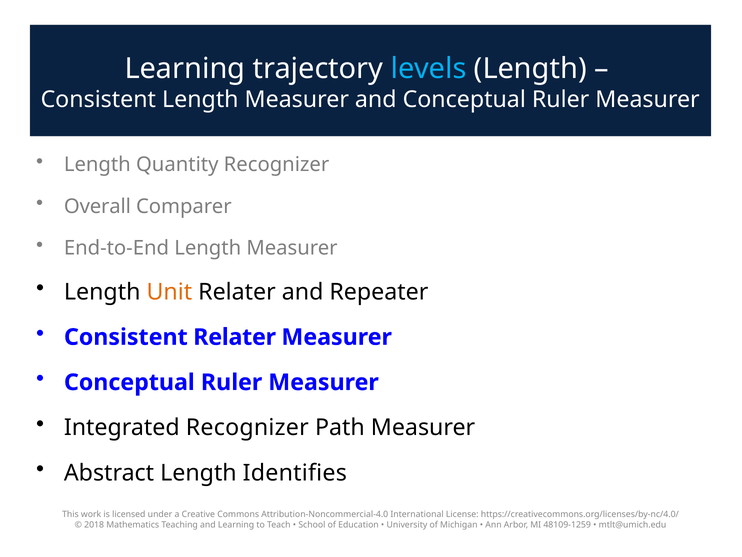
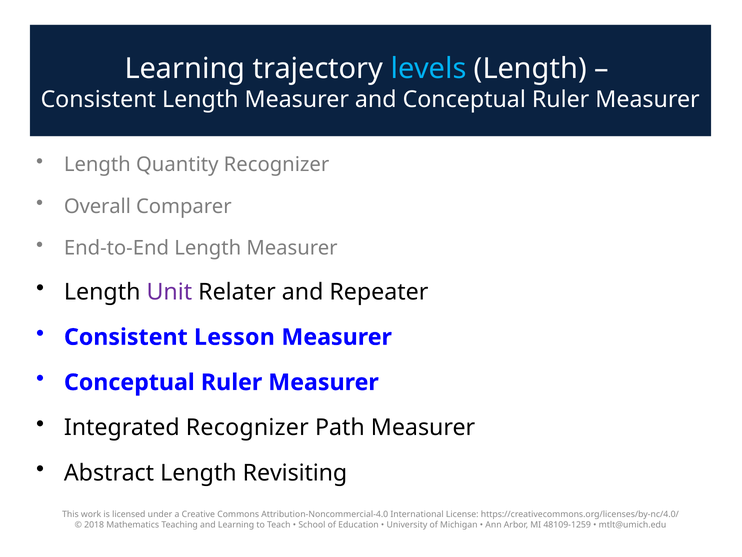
Unit colour: orange -> purple (169, 292)
Consistent Relater: Relater -> Lesson (234, 337)
Identifies: Identifies -> Revisiting (295, 473)
